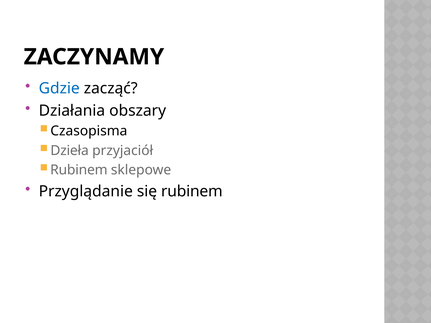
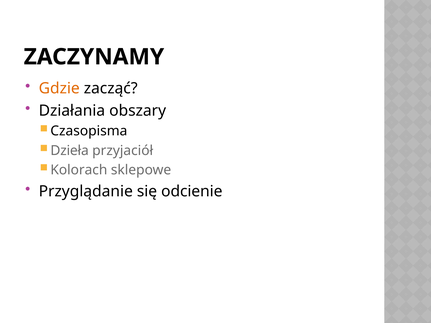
Gdzie colour: blue -> orange (59, 88)
Rubinem: Rubinem -> Kolorach (79, 170)
się rubinem: rubinem -> odcienie (192, 191)
